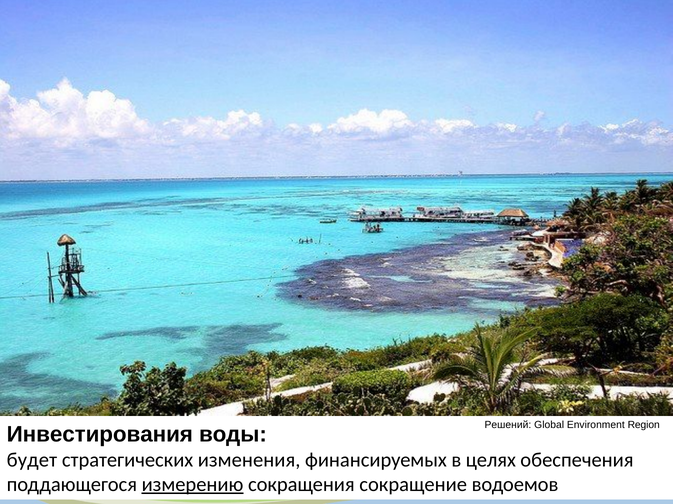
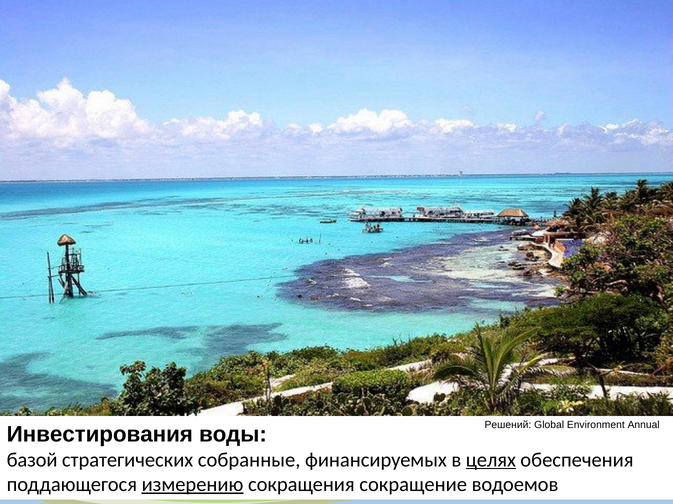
Region: Region -> Annual (644, 425)
будет: будет -> базой (32, 460)
изменения: изменения -> собранные (249, 460)
целях underline: none -> present (491, 460)
